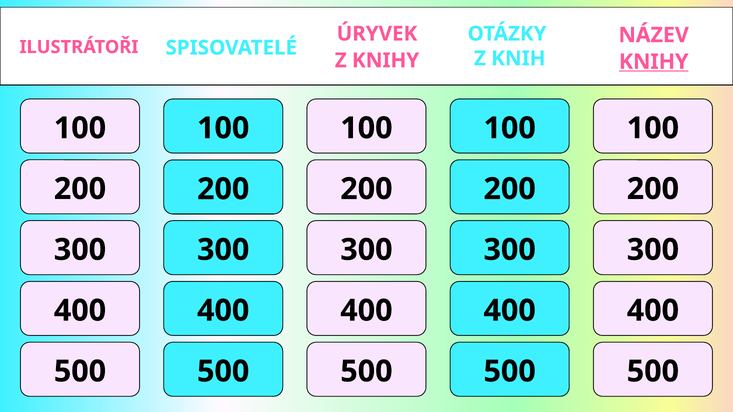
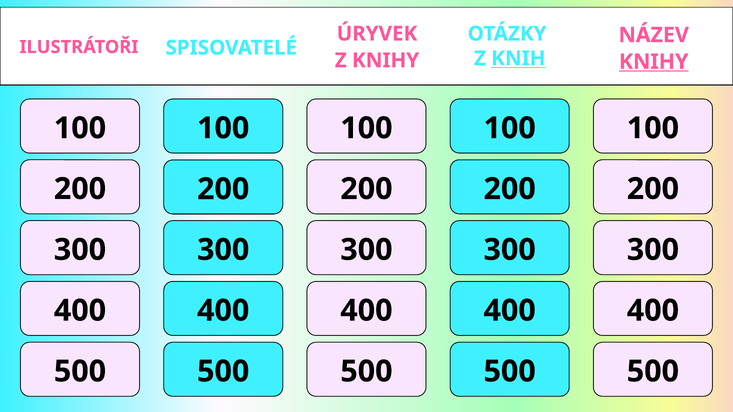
KNIH underline: none -> present (518, 59)
